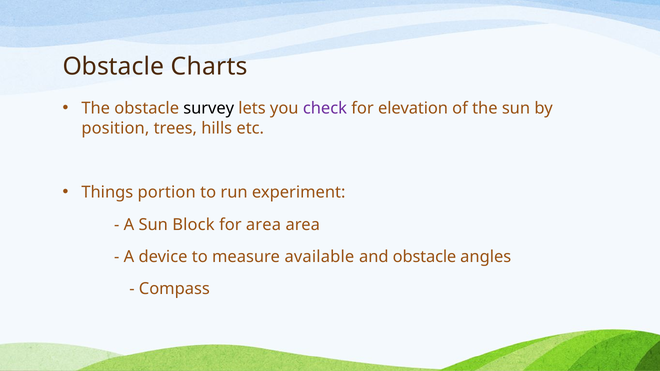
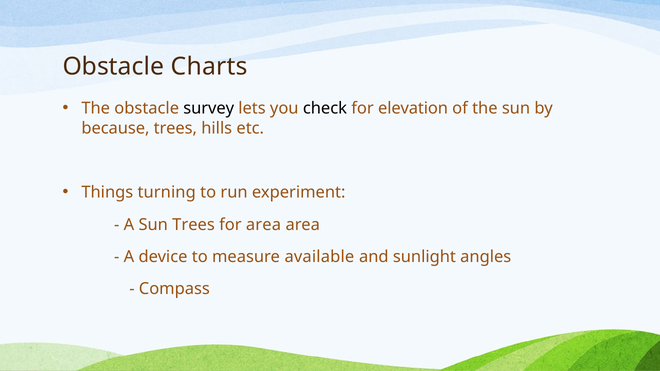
check colour: purple -> black (325, 108)
position: position -> because (115, 128)
portion: portion -> turning (167, 193)
Sun Block: Block -> Trees (194, 225)
and obstacle: obstacle -> sunlight (424, 257)
